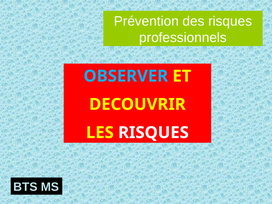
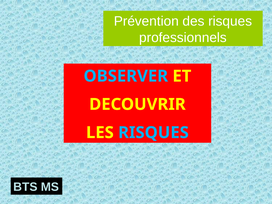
RISQUES colour: white -> light blue (153, 133)
